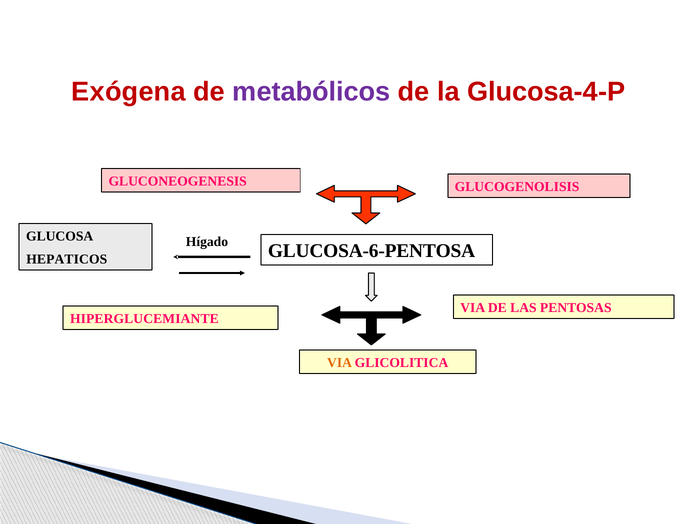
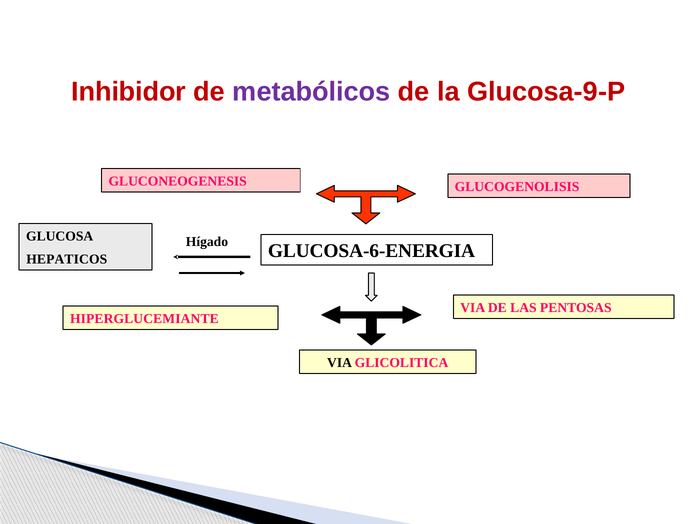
Exógena: Exógena -> Inhibidor (129, 92)
Glucosa-4-P: Glucosa-4-P -> Glucosa-9-P (546, 92)
GLUCOSA-6-PENTOSA: GLUCOSA-6-PENTOSA -> GLUCOSA-6-ENERGIA (372, 251)
VIA colour: orange -> black (340, 362)
